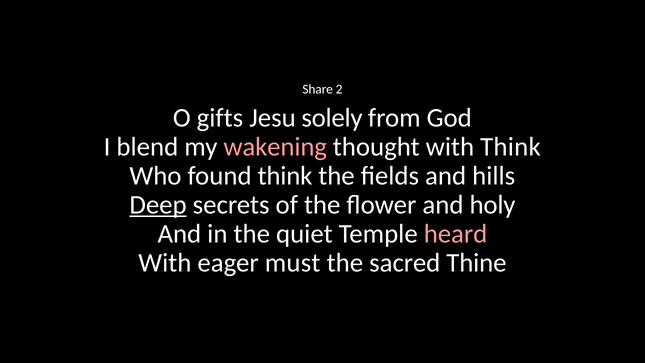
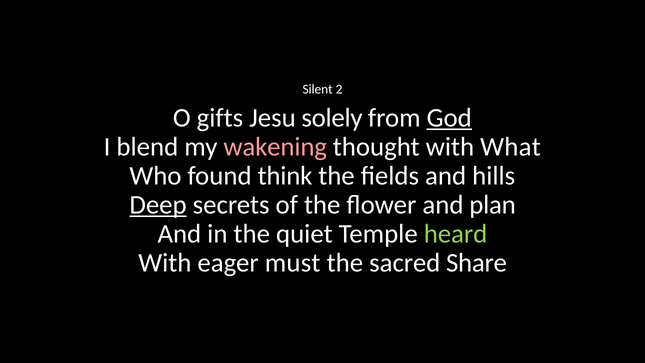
Share: Share -> Silent (318, 89)
God underline: none -> present (449, 118)
with Think: Think -> What (510, 147)
holy: holy -> plan (493, 205)
heard colour: pink -> light green (456, 234)
Thine: Thine -> Share (476, 263)
